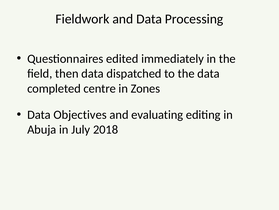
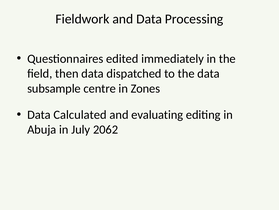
completed: completed -> subsample (54, 88)
Objectives: Objectives -> Calculated (80, 114)
2018: 2018 -> 2062 (106, 129)
